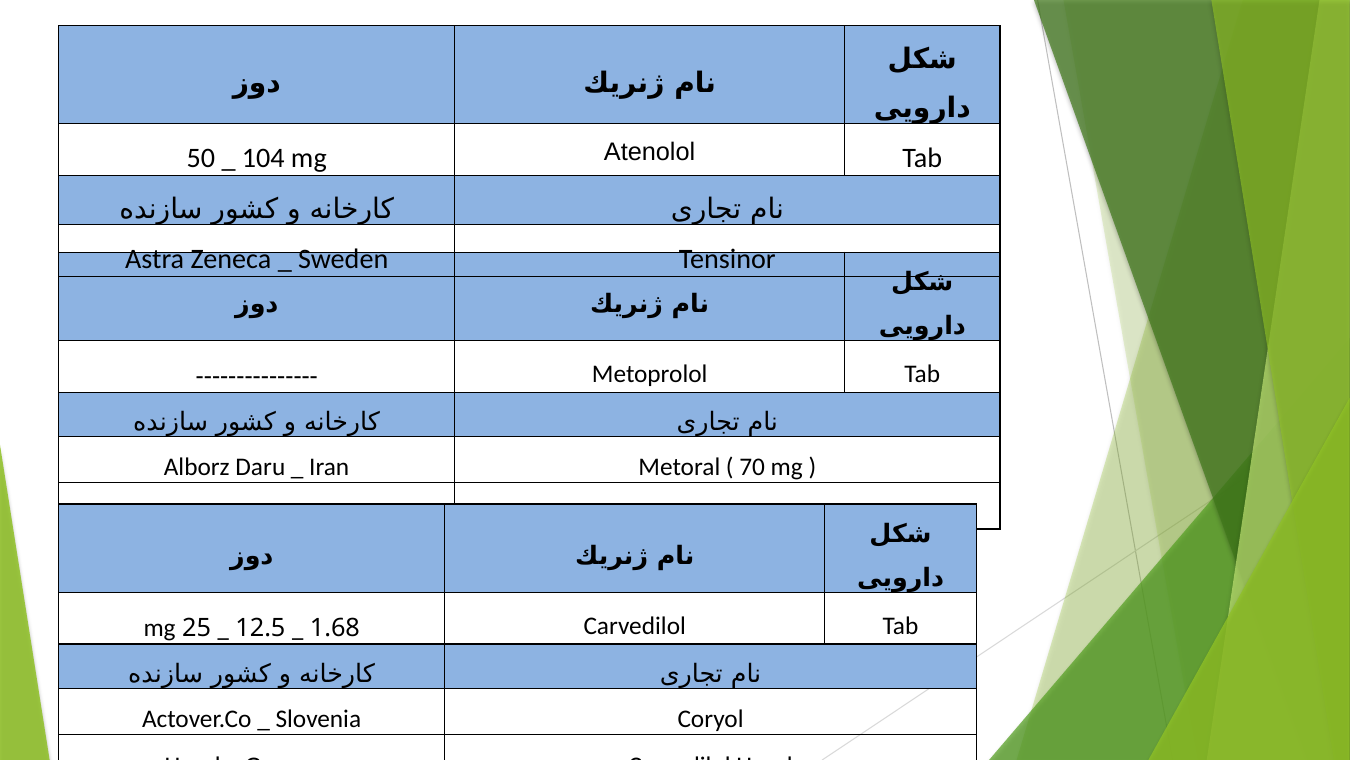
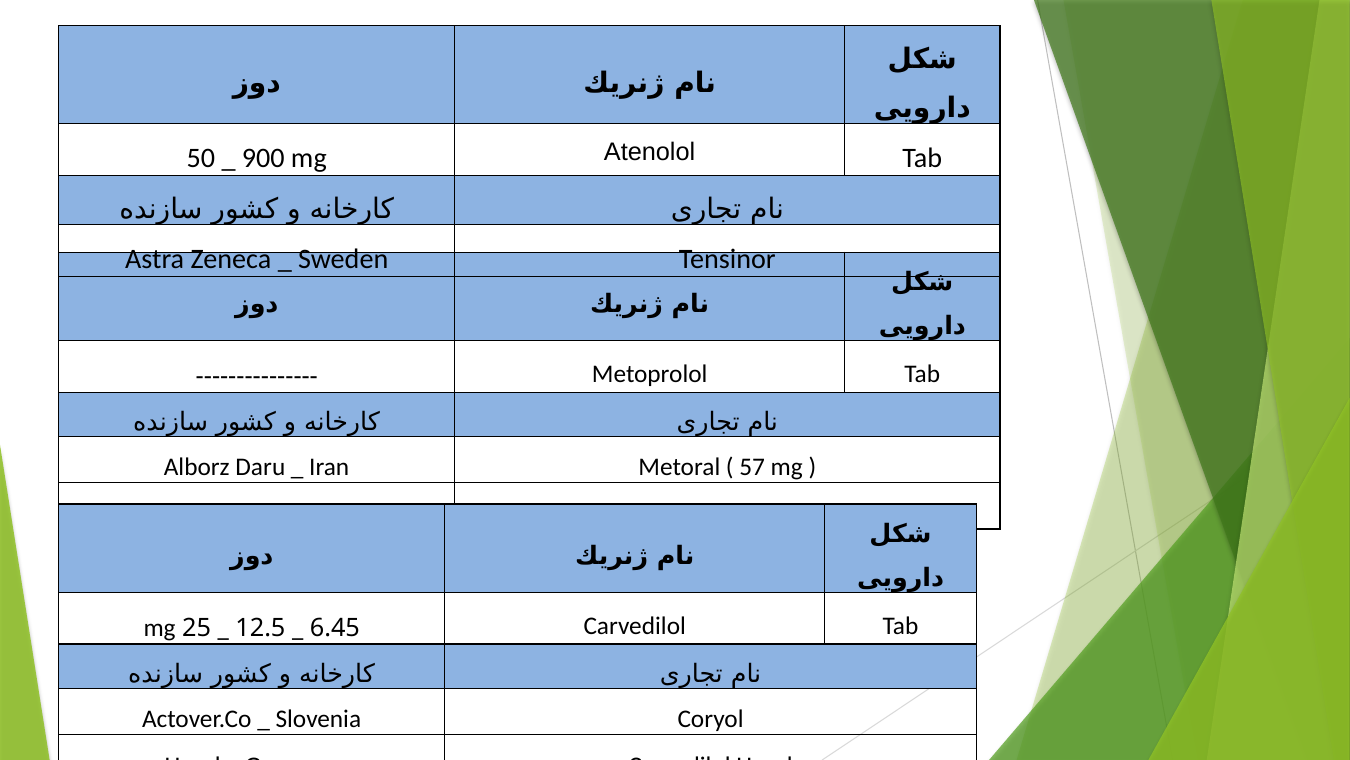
104: 104 -> 900 (263, 159)
70: 70 -> 57 (752, 467)
1.68: 1.68 -> 6.45 (335, 628)
